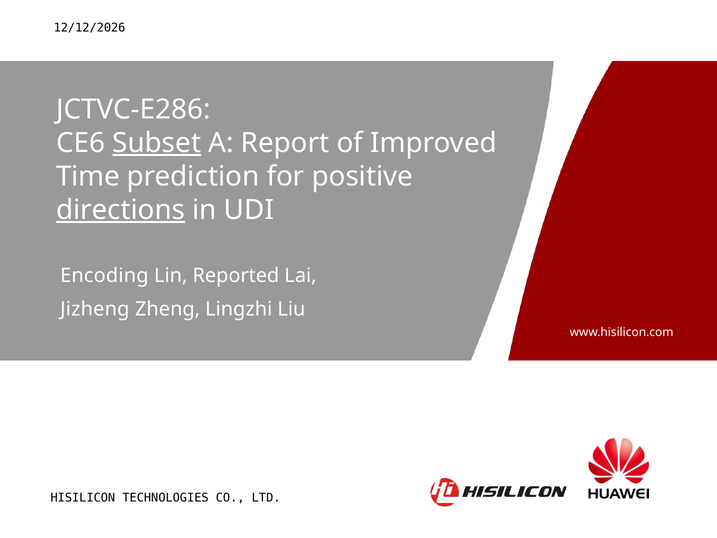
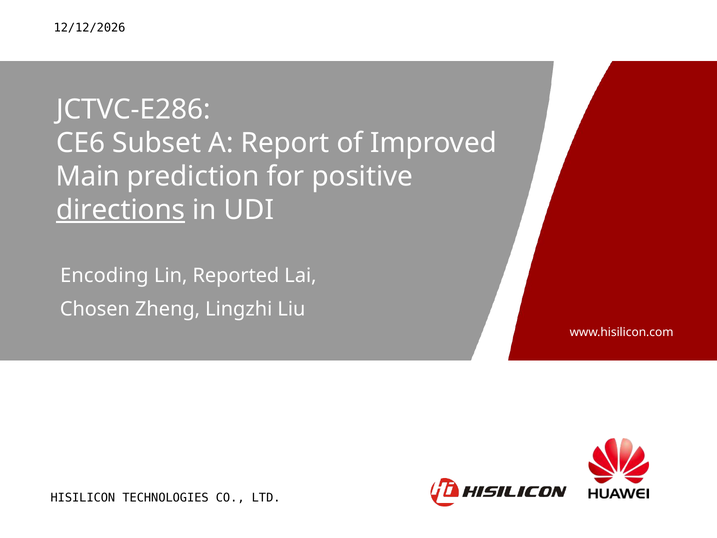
Subset underline: present -> none (157, 143)
Time: Time -> Main (88, 176)
Jizheng: Jizheng -> Chosen (95, 309)
